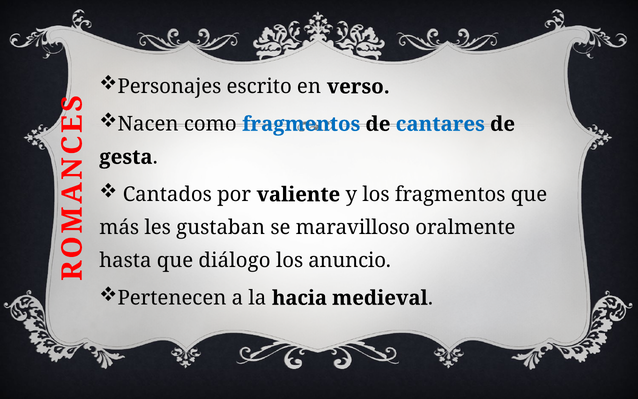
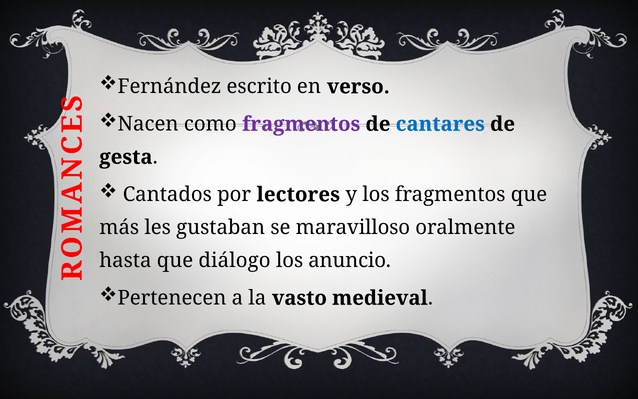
Personajes: Personajes -> Fernández (169, 87)
fragmentos colour: blue -> purple (301, 124)
valiente: valiente -> lectores (298, 194)
hacia: hacia -> vasto (299, 298)
